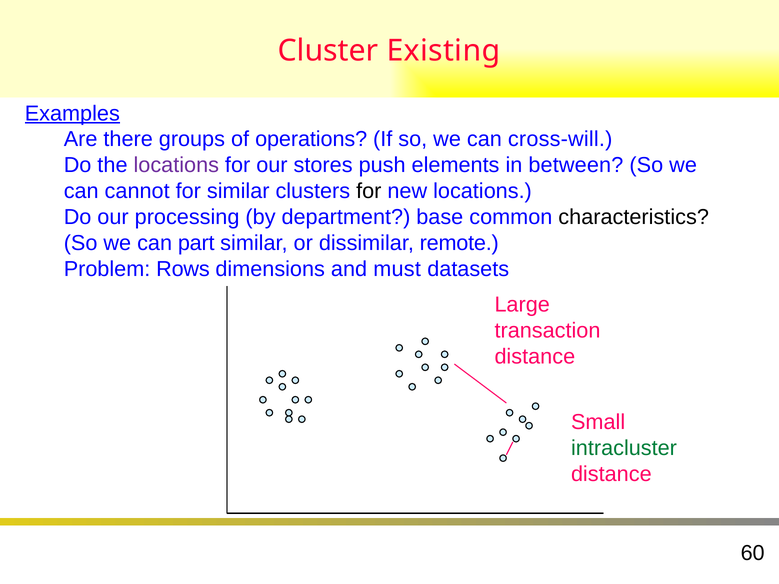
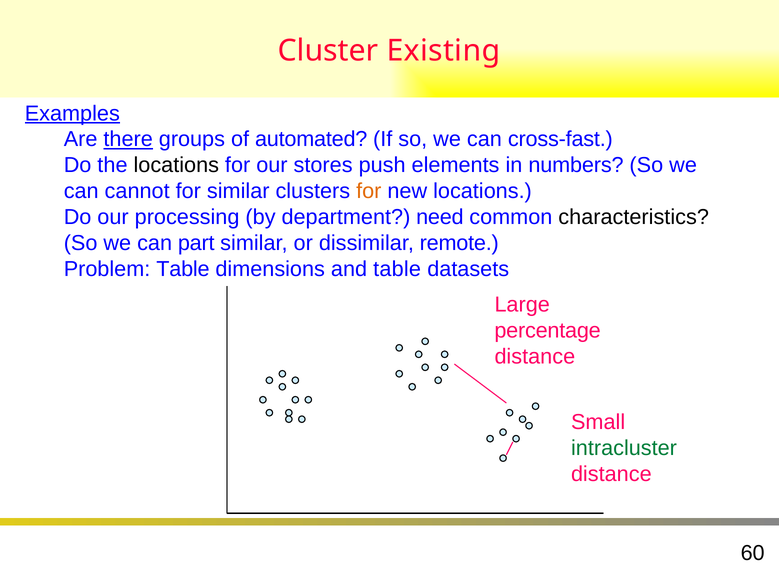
there underline: none -> present (128, 139)
operations: operations -> automated (311, 139)
cross-will: cross-will -> cross-fast (560, 139)
locations colour: purple -> black (176, 165)
between: between -> numbers (576, 165)
for colour: black -> orange (369, 191)
base: base -> need (440, 217)
Problem Rows: Rows -> Table (183, 269)
and must: must -> table (397, 269)
transaction: transaction -> percentage (548, 331)
